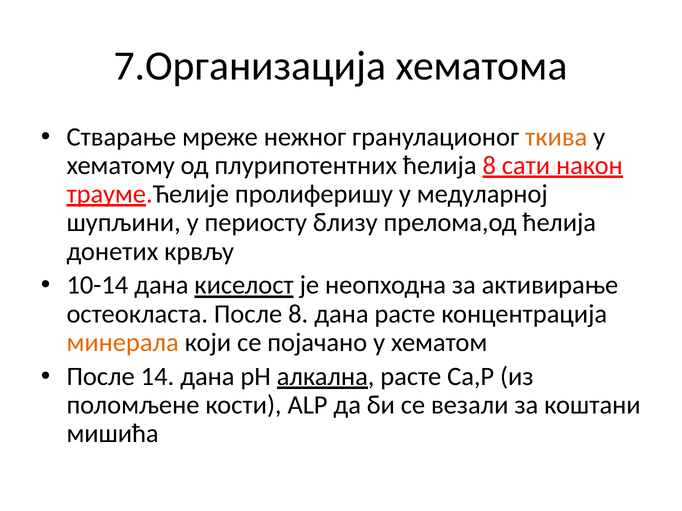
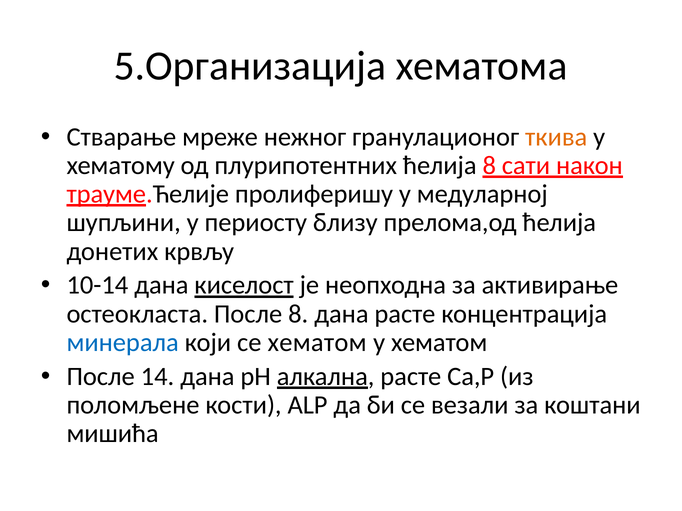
7.Организација: 7.Организација -> 5.Организација (250, 66)
минерала colour: orange -> blue (123, 343)
се појачано: појачано -> хематом (317, 343)
